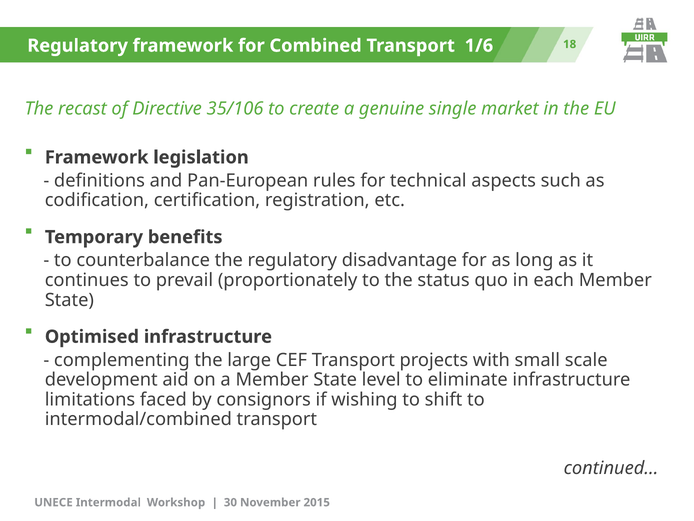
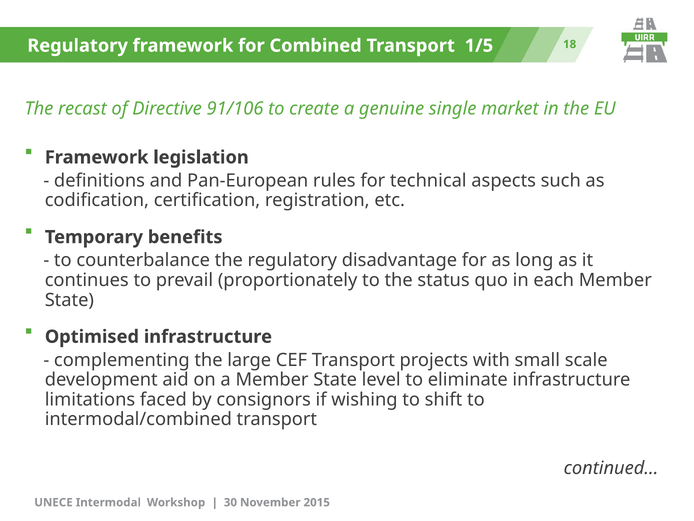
1/6: 1/6 -> 1/5 (479, 46)
35/106: 35/106 -> 91/106 (235, 109)
